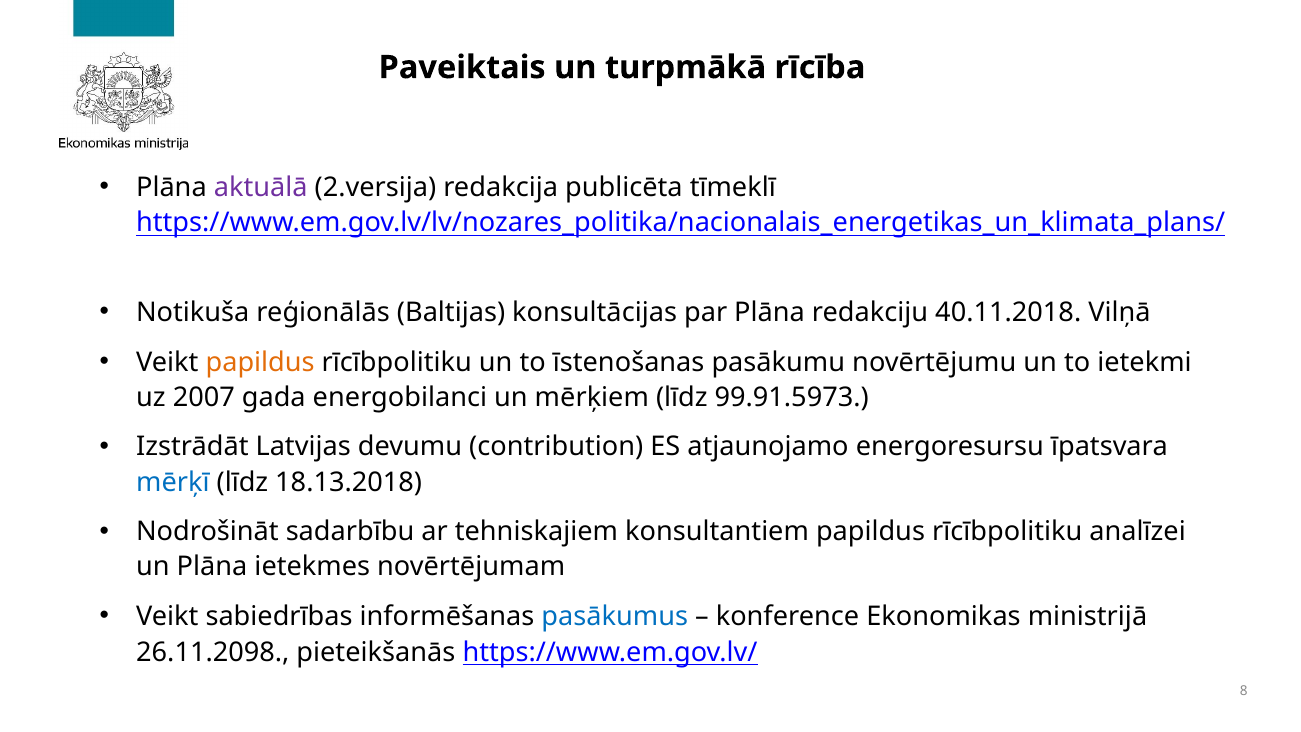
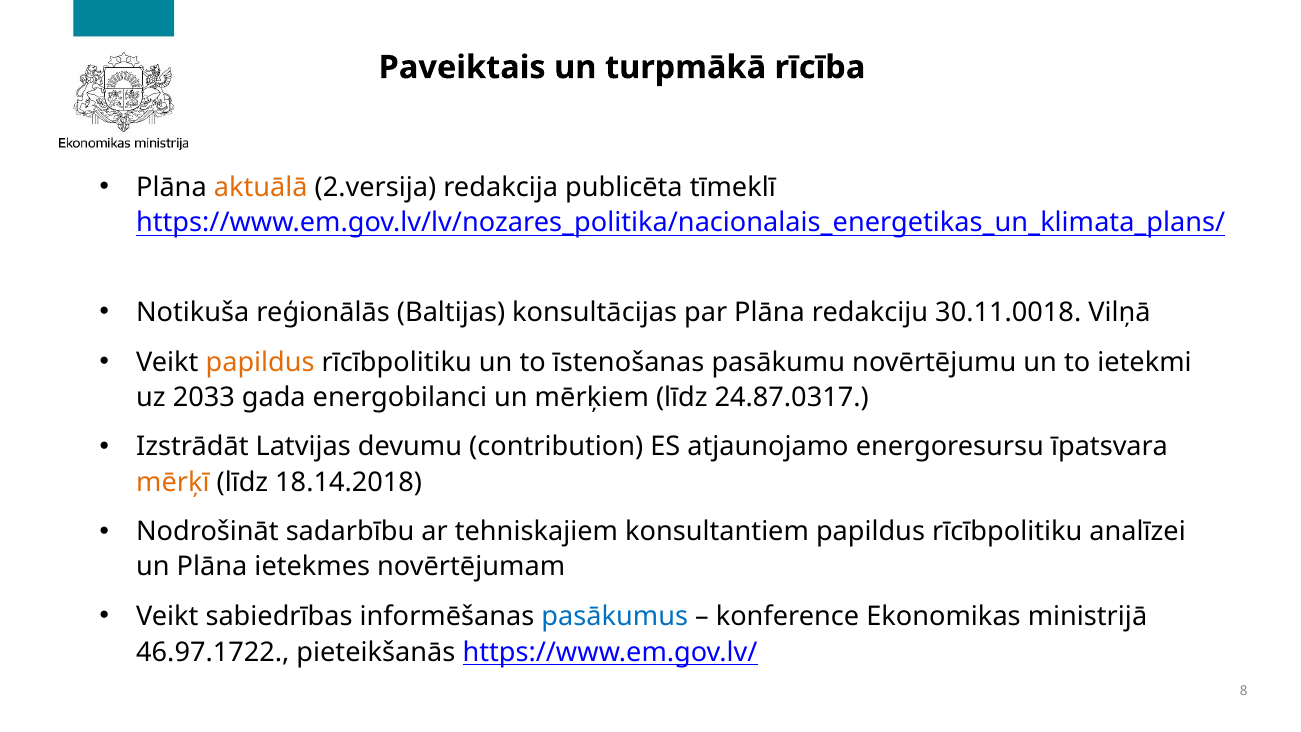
aktuālā colour: purple -> orange (261, 187)
40.11.2018: 40.11.2018 -> 30.11.0018 (1008, 312)
2007: 2007 -> 2033 (204, 397)
99.91.5973: 99.91.5973 -> 24.87.0317 (792, 397)
mērķī colour: blue -> orange (173, 482)
18.13.2018: 18.13.2018 -> 18.14.2018 (349, 482)
26.11.2098: 26.11.2098 -> 46.97.1722 (213, 652)
